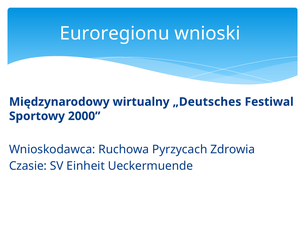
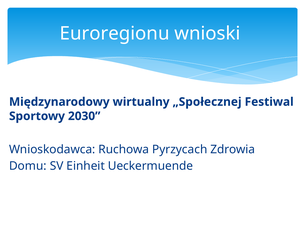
„Deutsches: „Deutsches -> „Społecznej (207, 102)
2000: 2000 -> 2030 (84, 116)
Czasie: Czasie -> Domu (28, 166)
